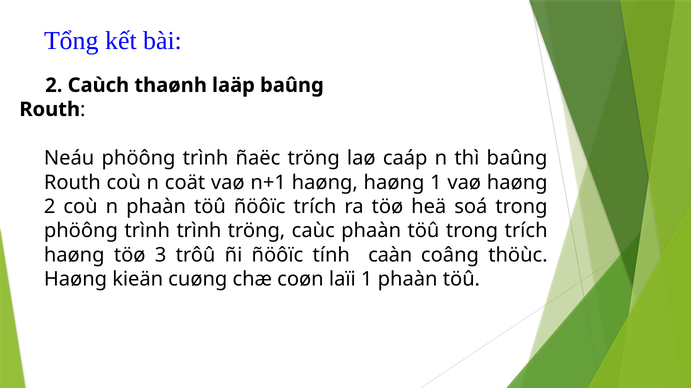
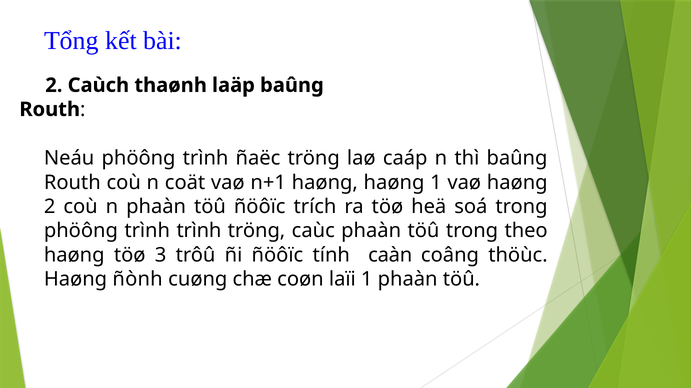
trong trích: trích -> theo (526, 231)
kieän: kieän -> ñònh (138, 280)
